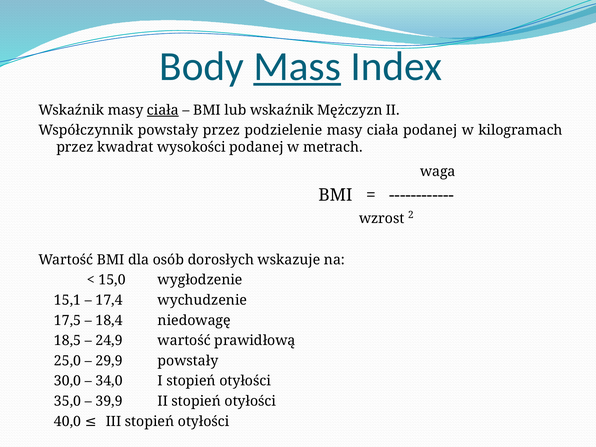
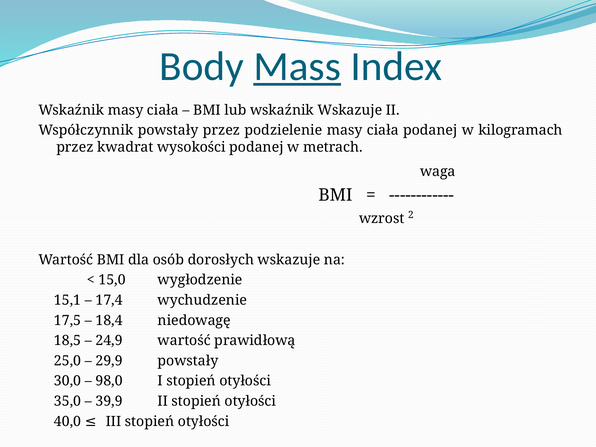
ciała underline: present -> none (163, 110)
wskaźnik Mężczyzn: Mężczyzn -> Wskazuje (350, 110)
34,0: 34,0 -> 98,0 (109, 381)
